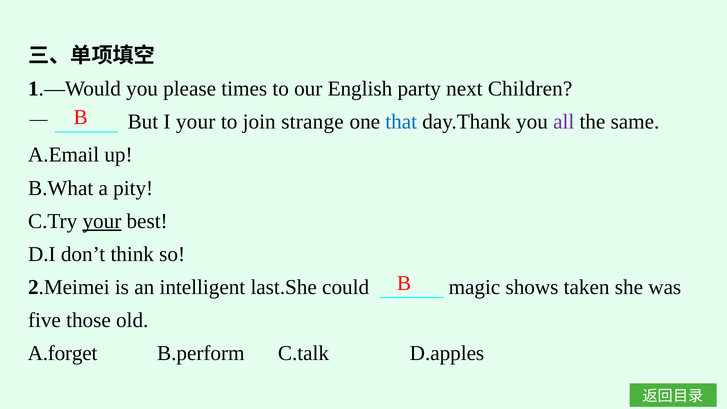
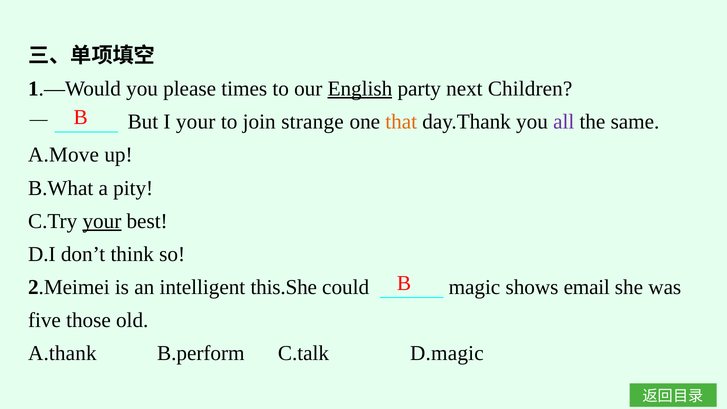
English underline: none -> present (360, 89)
that colour: blue -> orange (401, 122)
A.Email: A.Email -> A.Move (64, 155)
last.She: last.She -> this.She (284, 287)
taken: taken -> email (587, 287)
A.forget: A.forget -> A.thank (62, 353)
D.apples: D.apples -> D.magic (447, 353)
